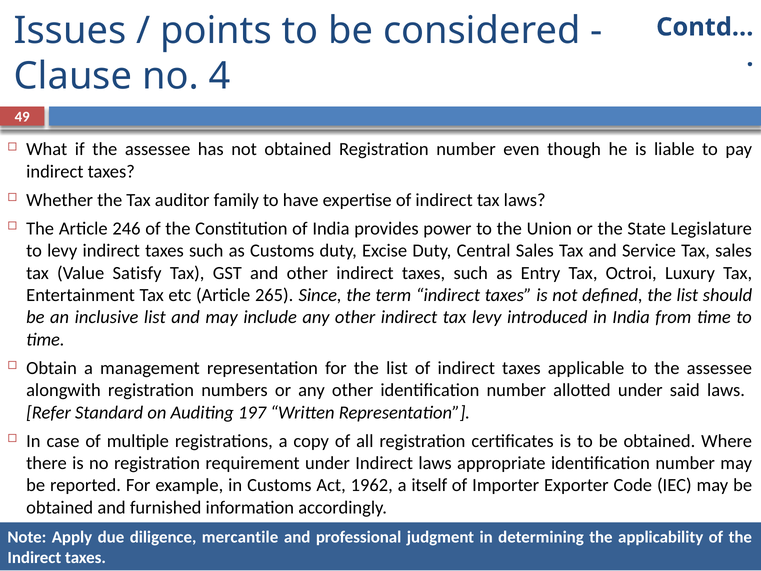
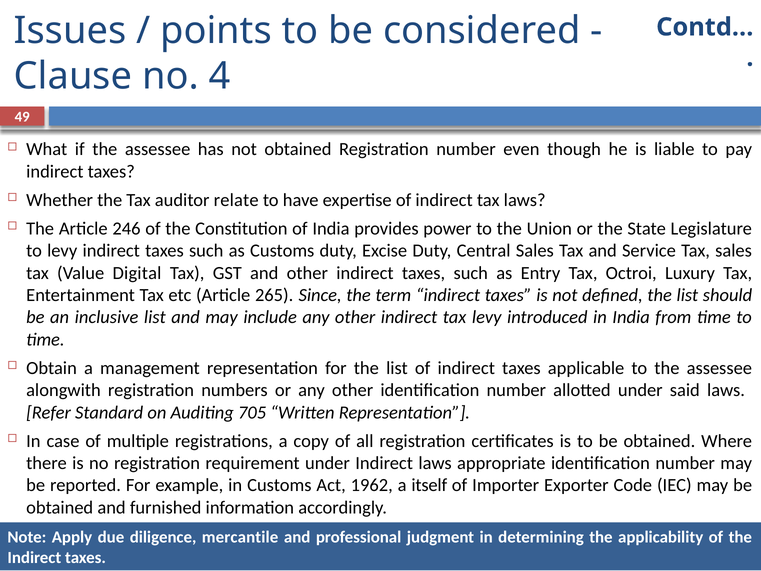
family: family -> relate (236, 200)
Satisfy: Satisfy -> Digital (137, 273)
197: 197 -> 705 (252, 412)
